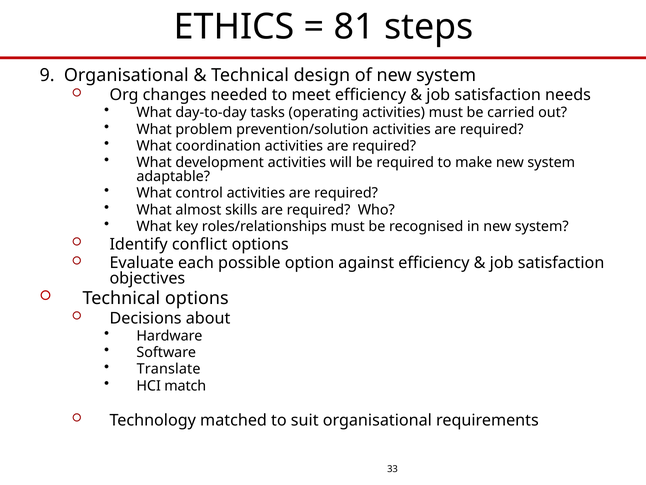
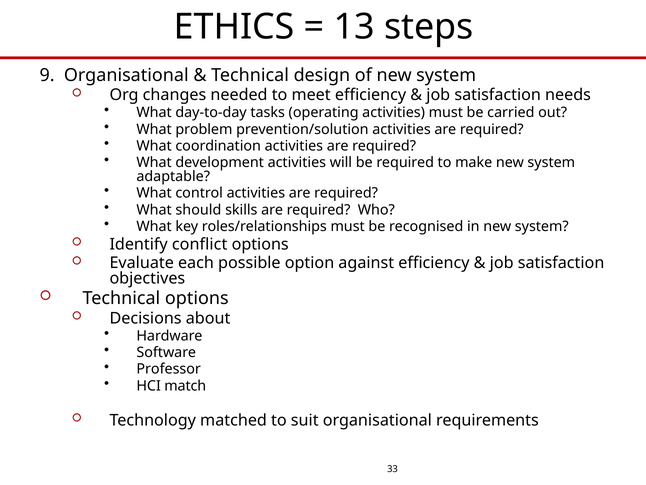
81: 81 -> 13 (354, 27)
almost: almost -> should (198, 210)
Translate: Translate -> Professor (169, 369)
